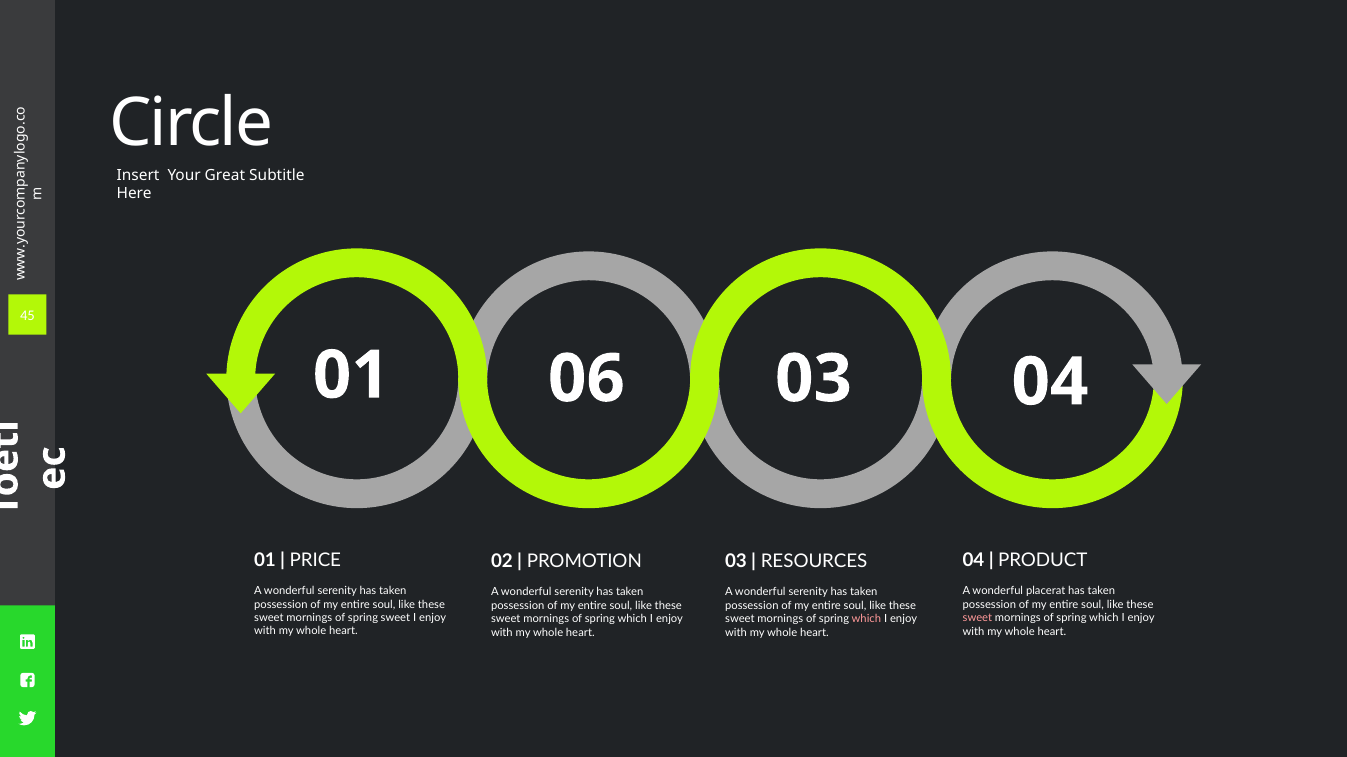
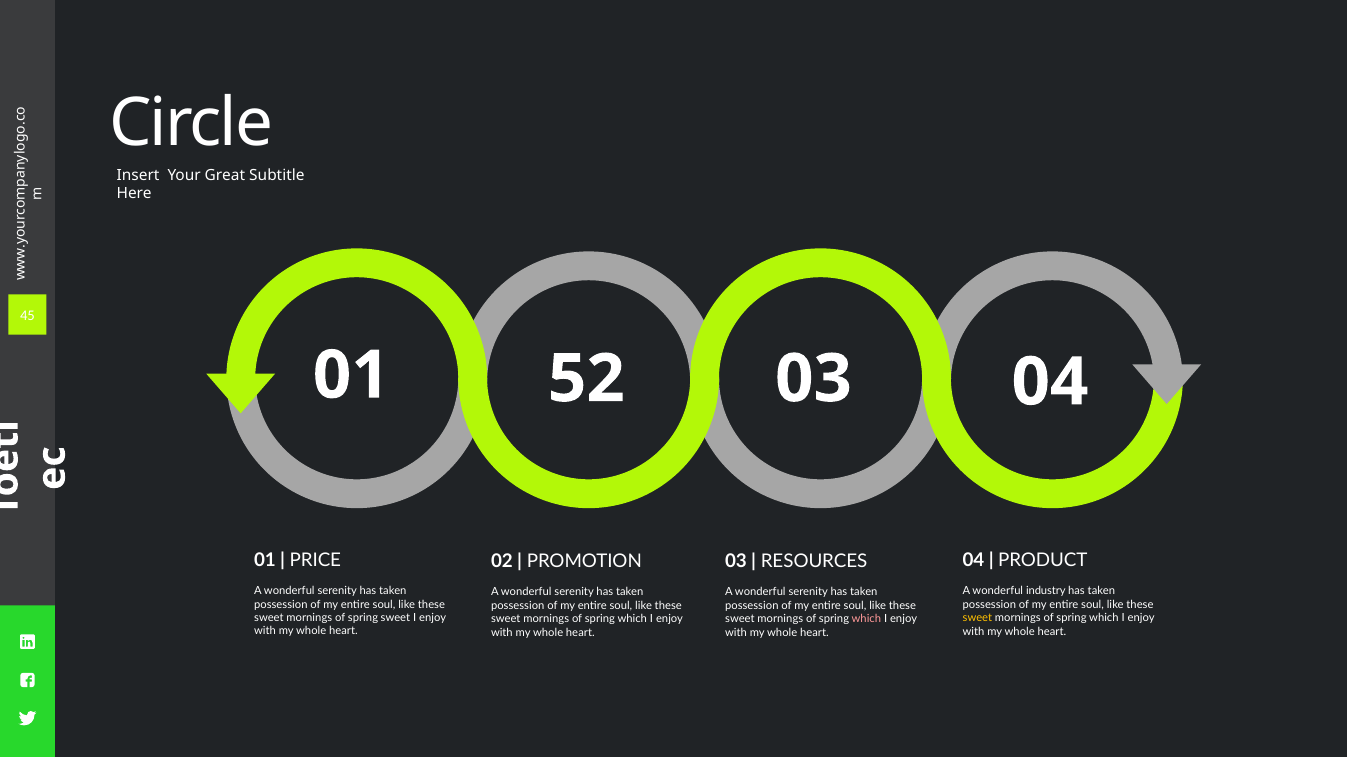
06: 06 -> 52 (586, 379)
placerat: placerat -> industry (1046, 592)
sweet colour: pink -> yellow (977, 619)
